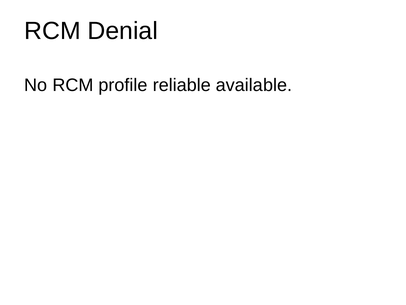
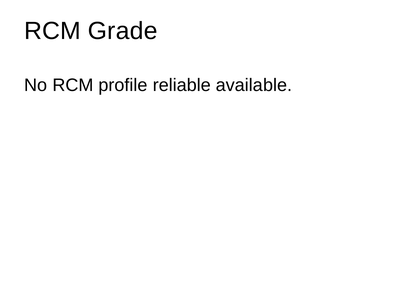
Denial: Denial -> Grade (123, 31)
